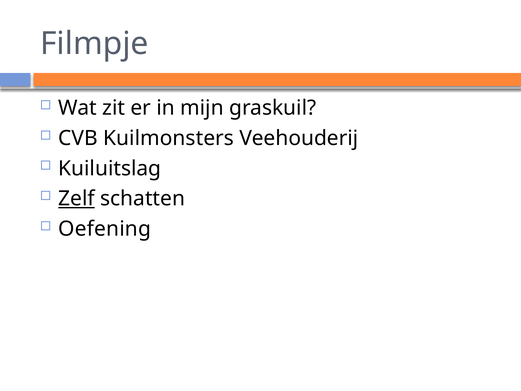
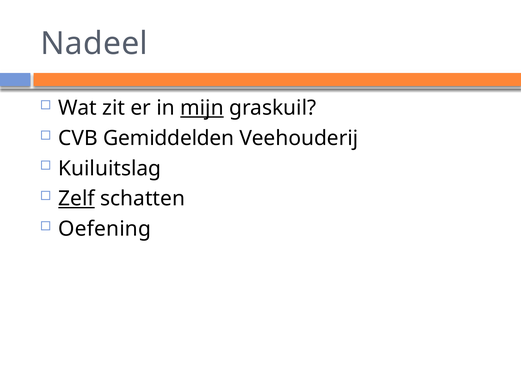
Filmpje: Filmpje -> Nadeel (94, 43)
mijn underline: none -> present (202, 108)
Kuilmonsters: Kuilmonsters -> Gemiddelden (169, 138)
